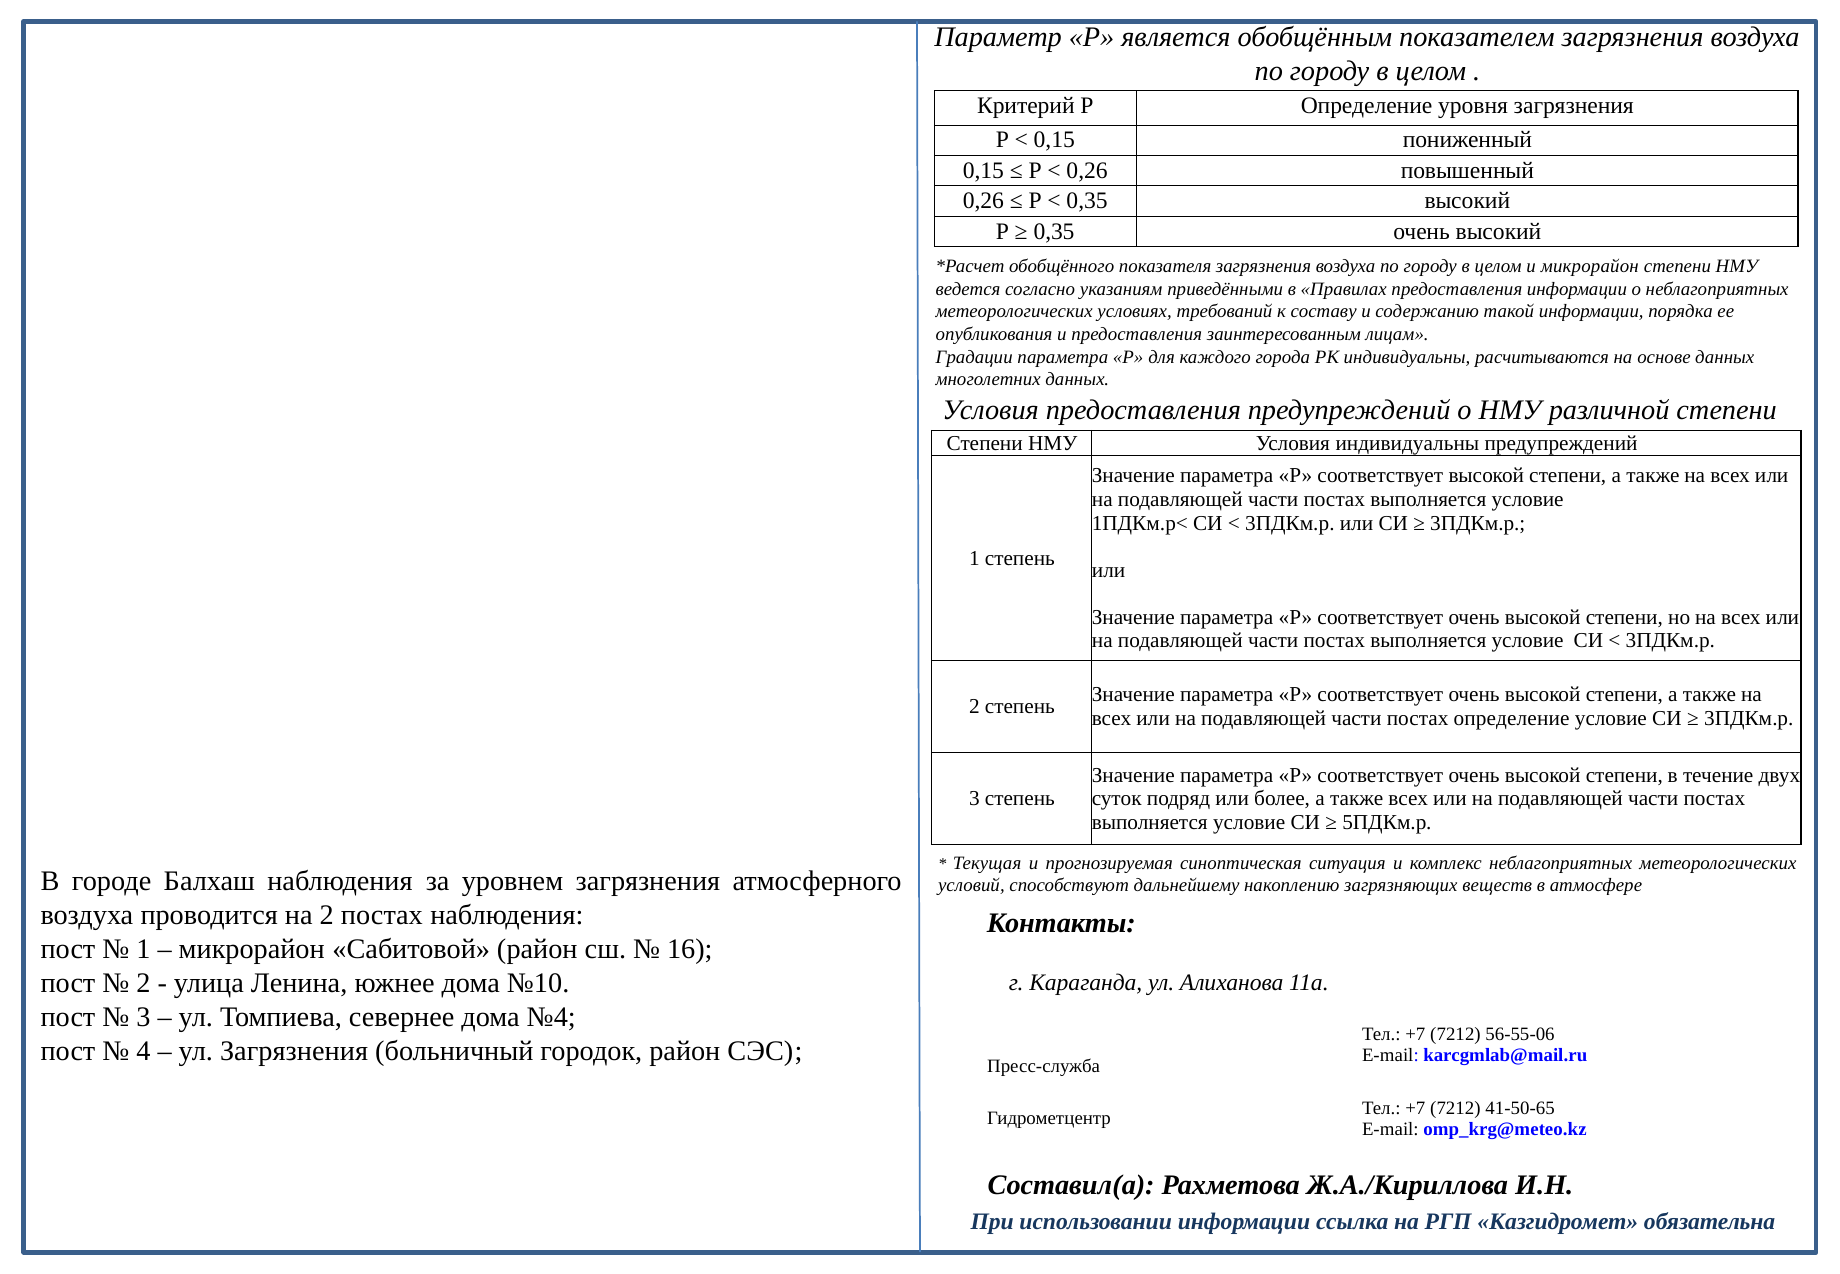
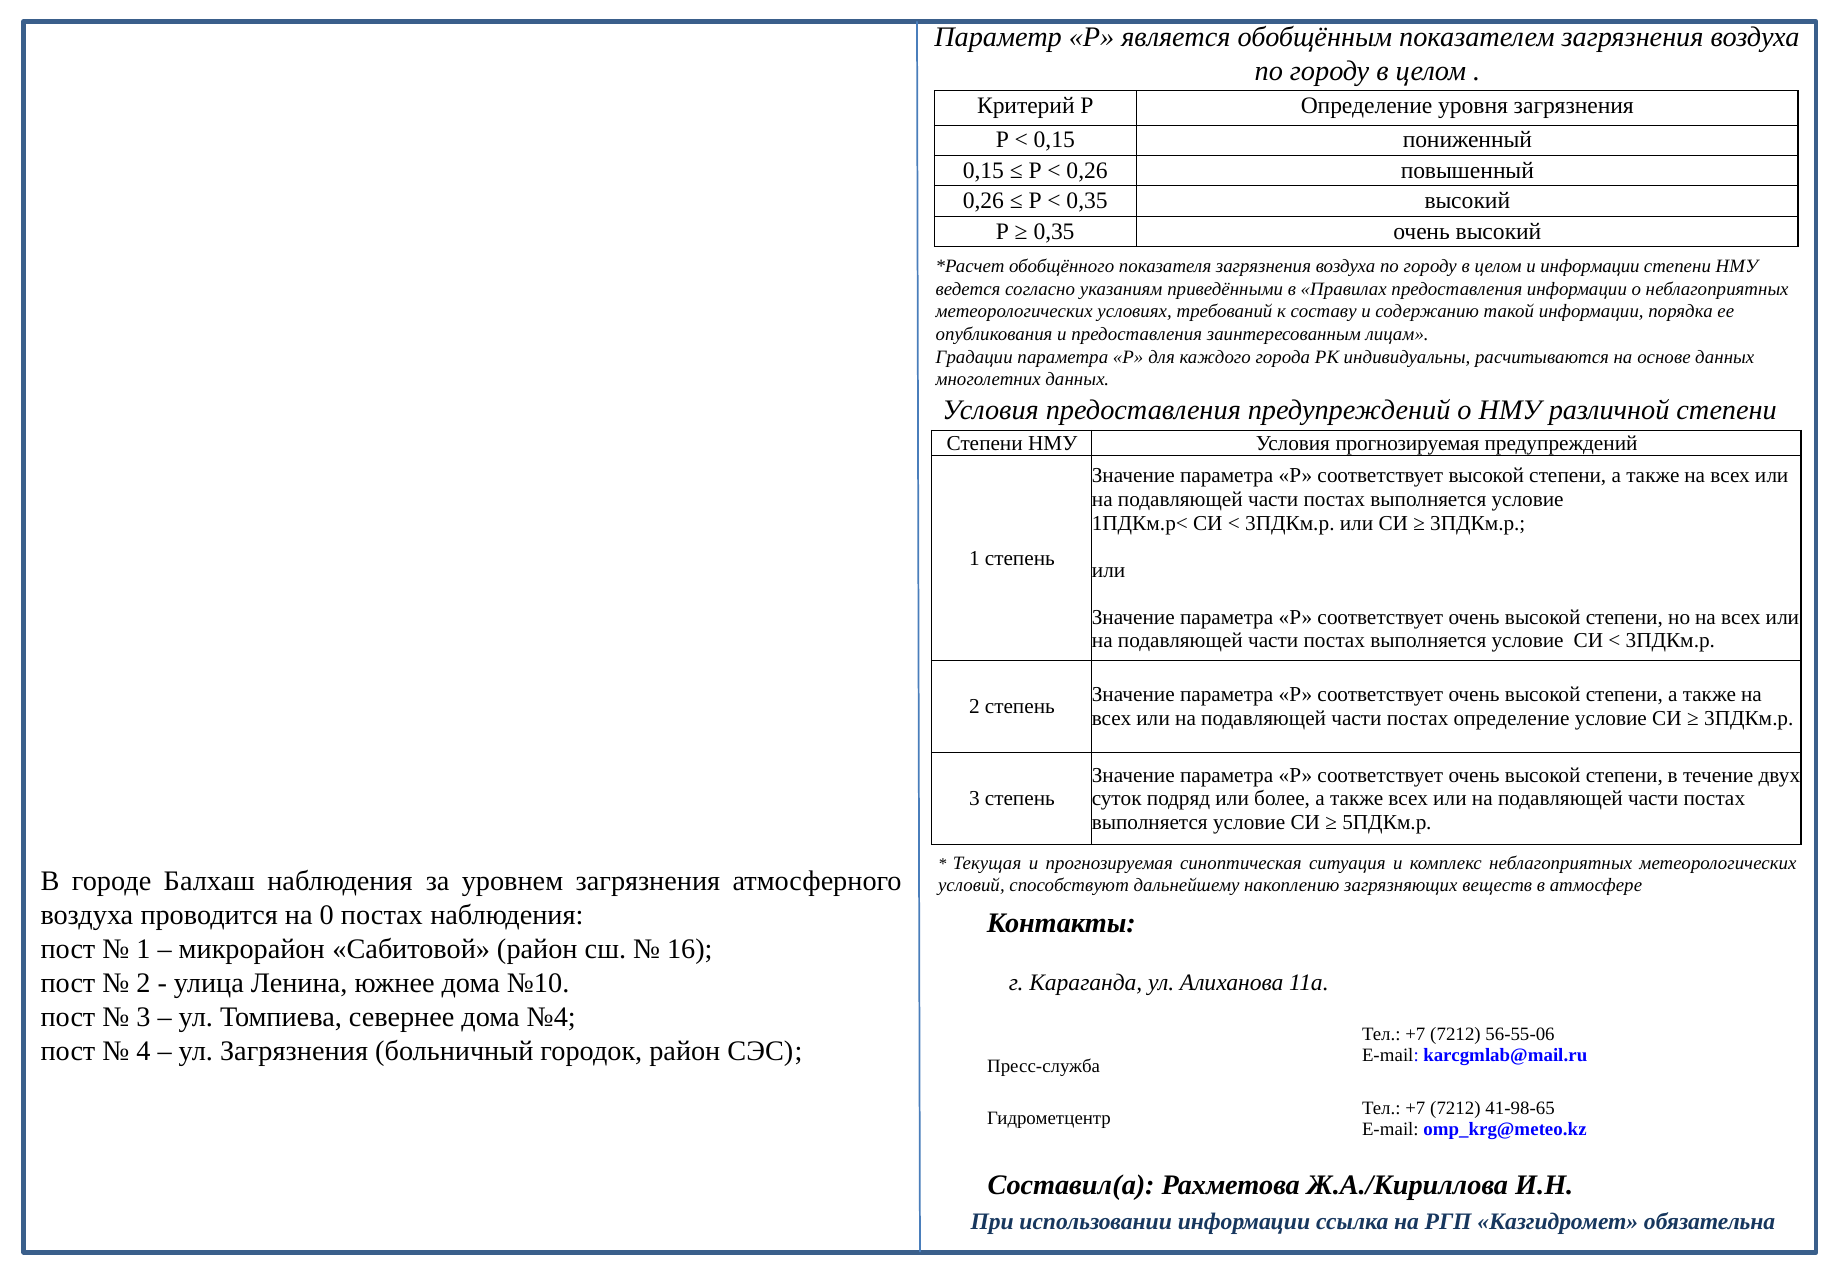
и микрорайон: микрорайон -> информации (1590, 266)
Условия индивидуальны: индивидуальны -> прогнозируемая (1407, 443)
на 2: 2 -> 0 (327, 915)
41-50-65: 41-50-65 -> 41-98-65 (1520, 1108)
